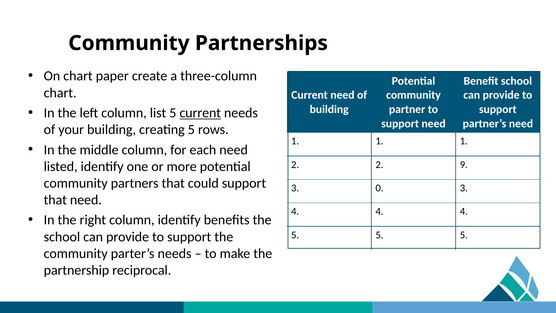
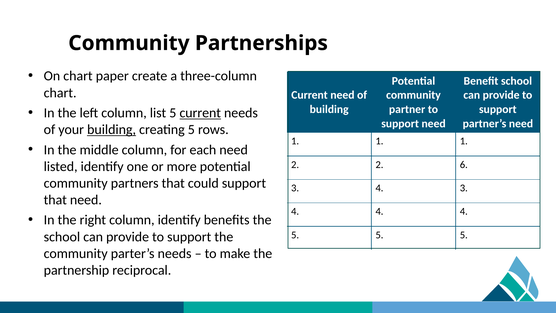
building underline: none -> present (112, 130)
9: 9 -> 6 (464, 164)
0: 0 -> 4 (379, 188)
